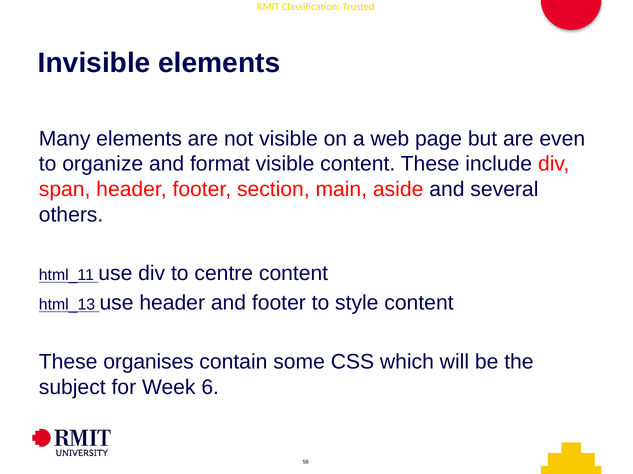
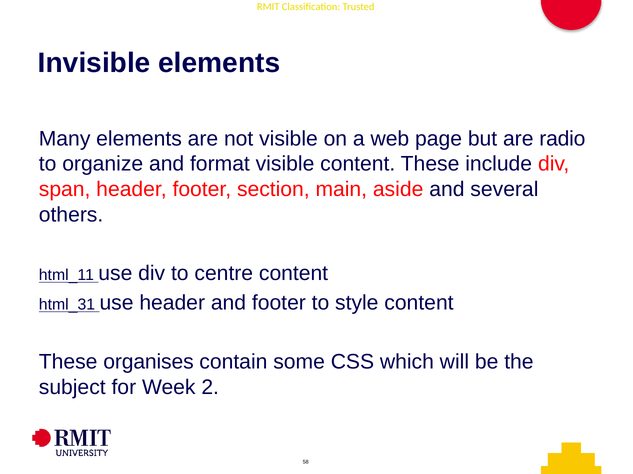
even: even -> radio (562, 139)
html_13: html_13 -> html_31 (67, 305)
6: 6 -> 2 (210, 388)
